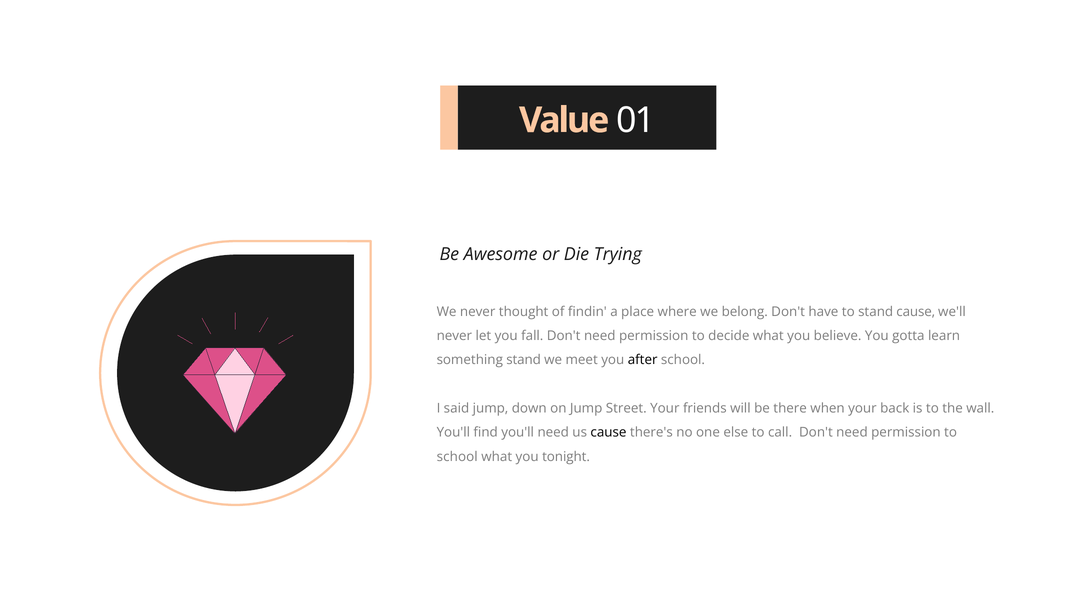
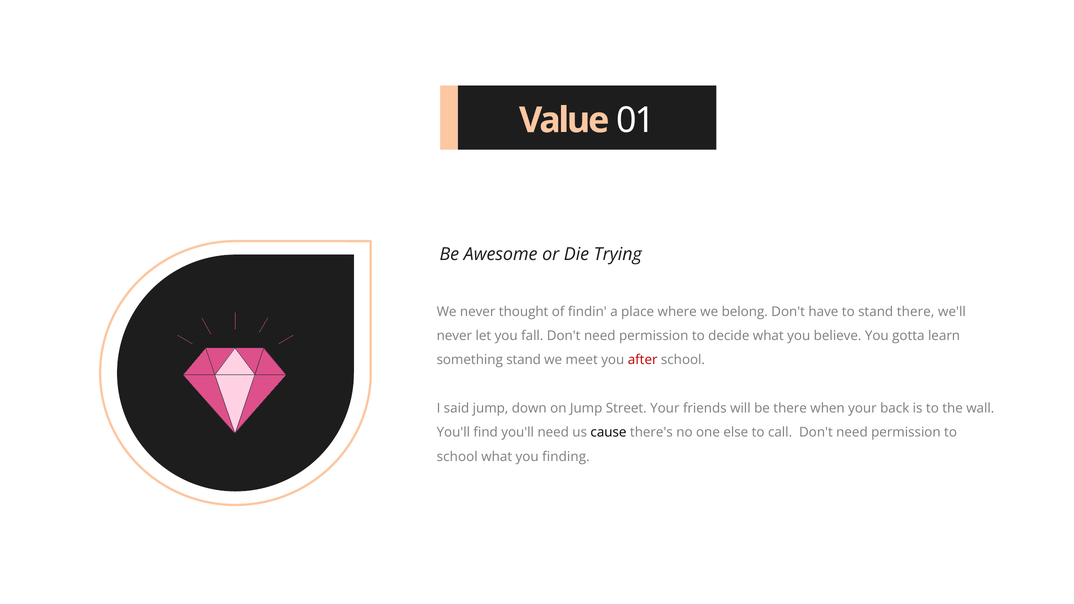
stand cause: cause -> there (916, 312)
after colour: black -> red (643, 360)
tonight: tonight -> finding (566, 457)
